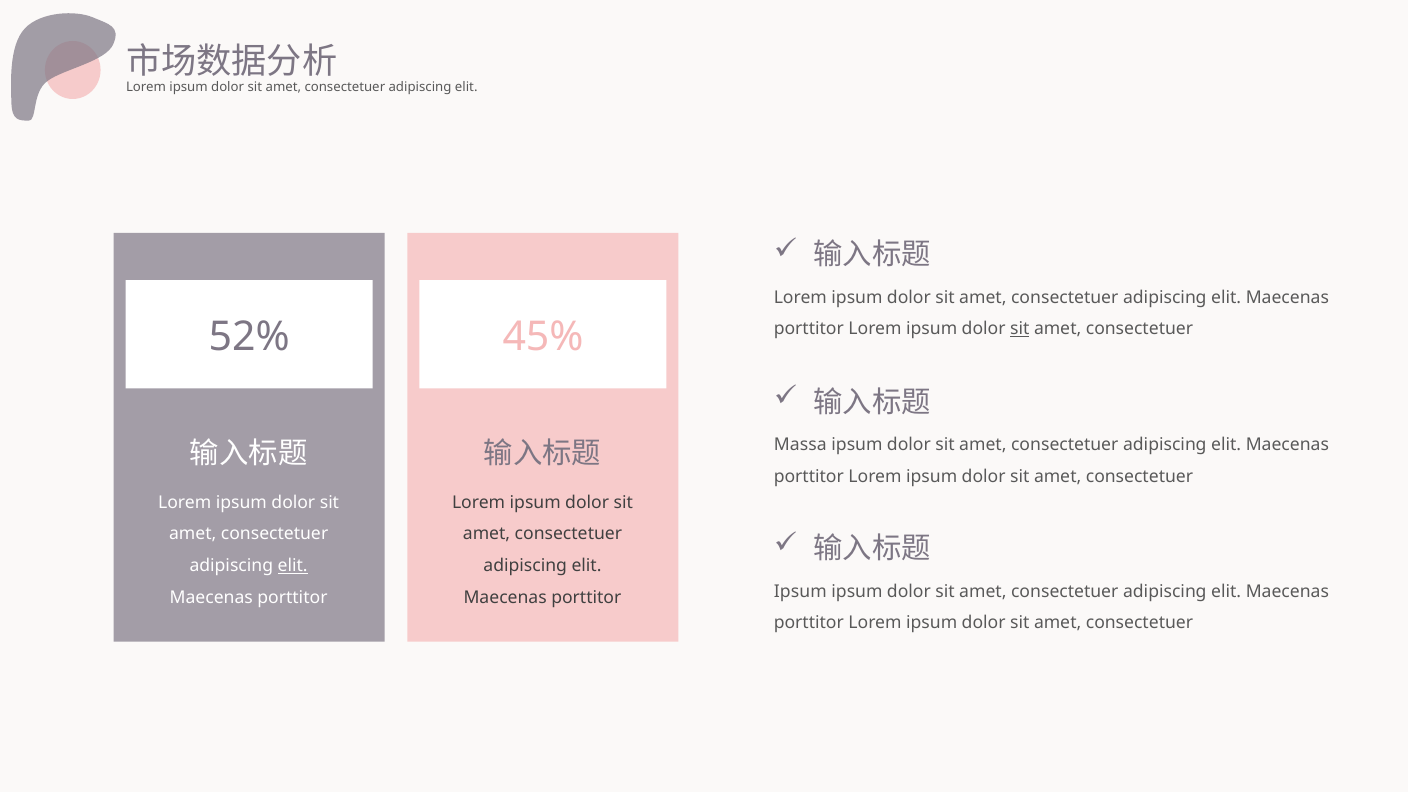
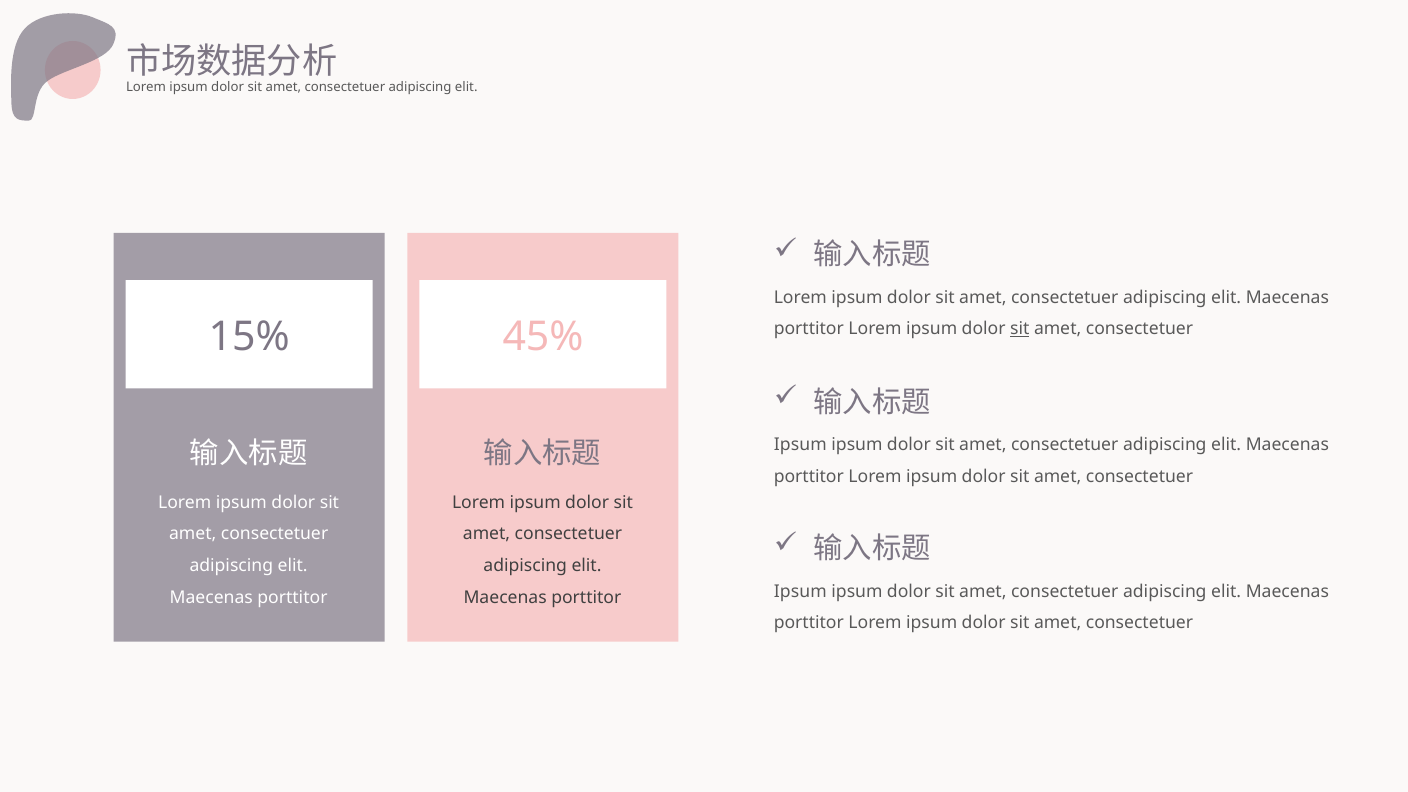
52%: 52% -> 15% (249, 337)
Massa: Massa -> Ipsum (800, 445)
elit underline: present -> none (293, 566)
